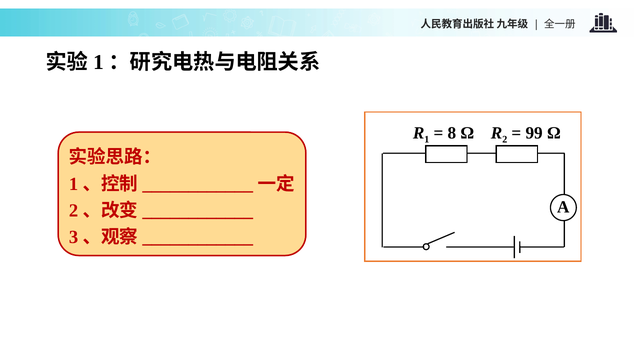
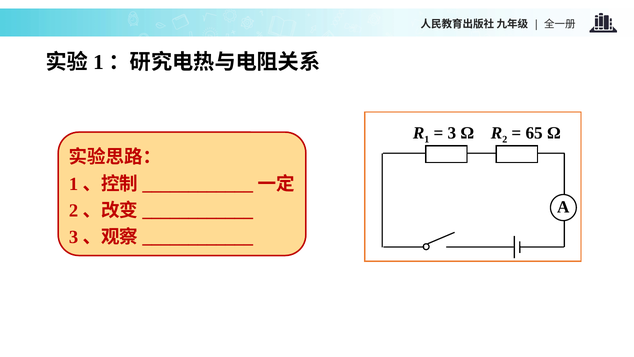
8: 8 -> 3 (452, 133)
99: 99 -> 65 (534, 133)
